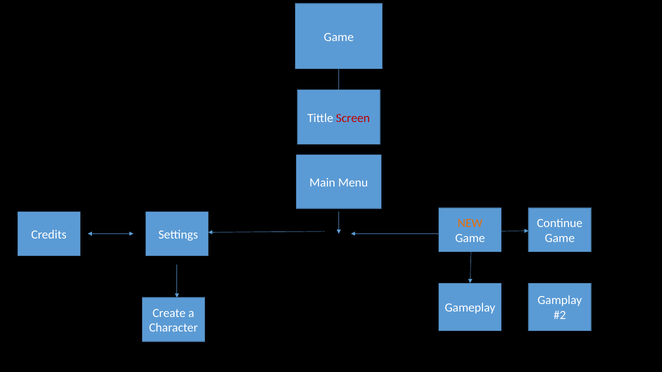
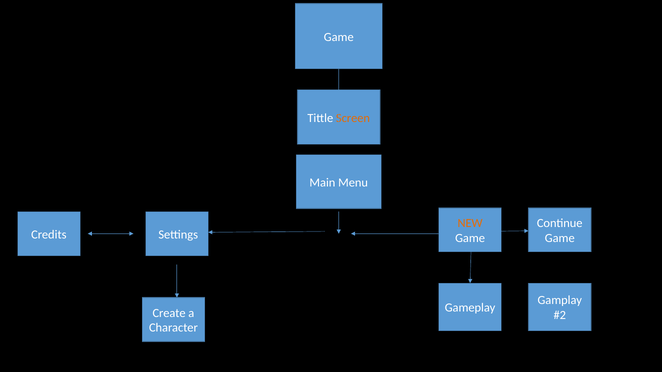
Screen colour: red -> orange (353, 118)
